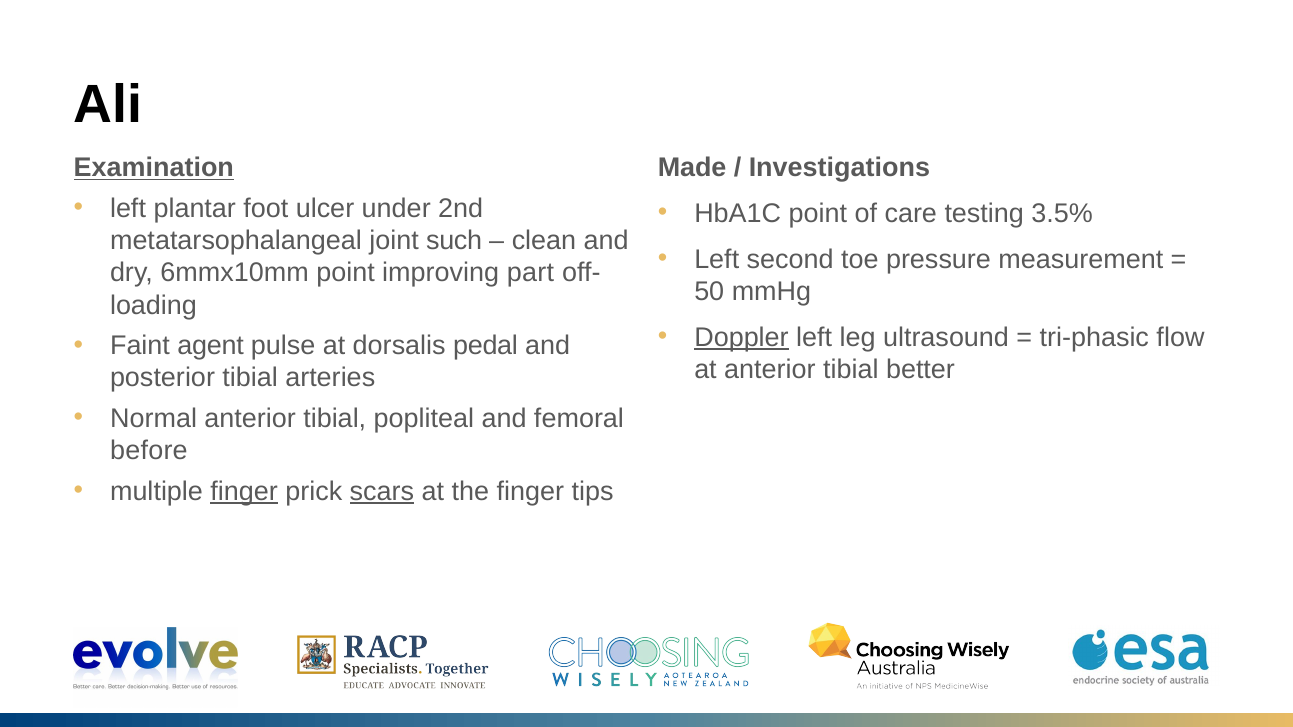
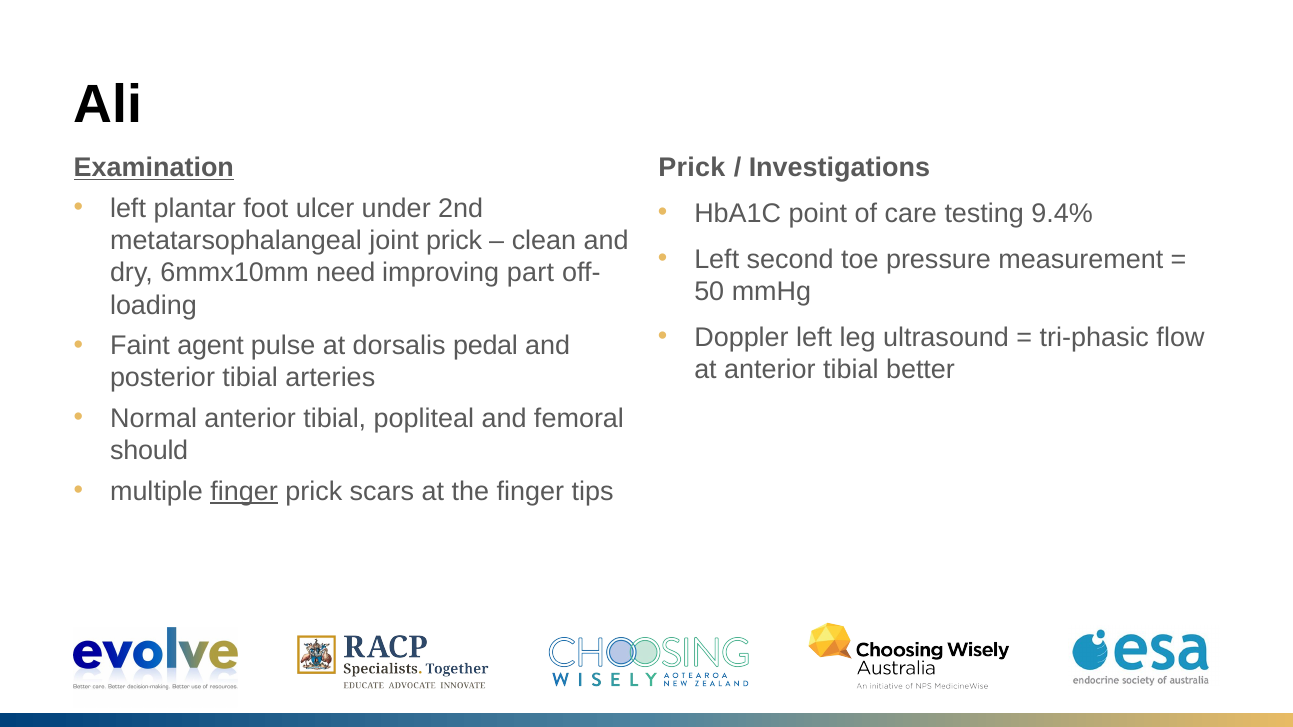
Made: Made -> Prick (692, 168)
3.5%: 3.5% -> 9.4% (1062, 214)
joint such: such -> prick (454, 241)
6mmx10mm point: point -> need (346, 273)
Doppler underline: present -> none (742, 338)
before: before -> should (149, 451)
scars underline: present -> none (382, 491)
